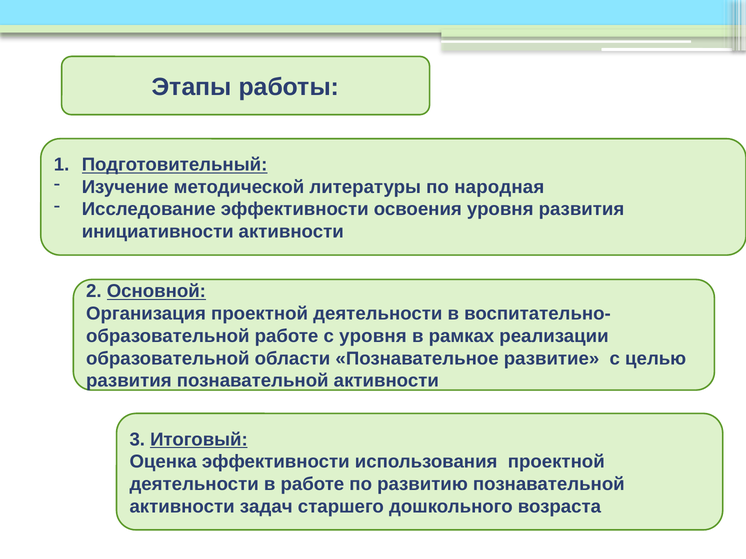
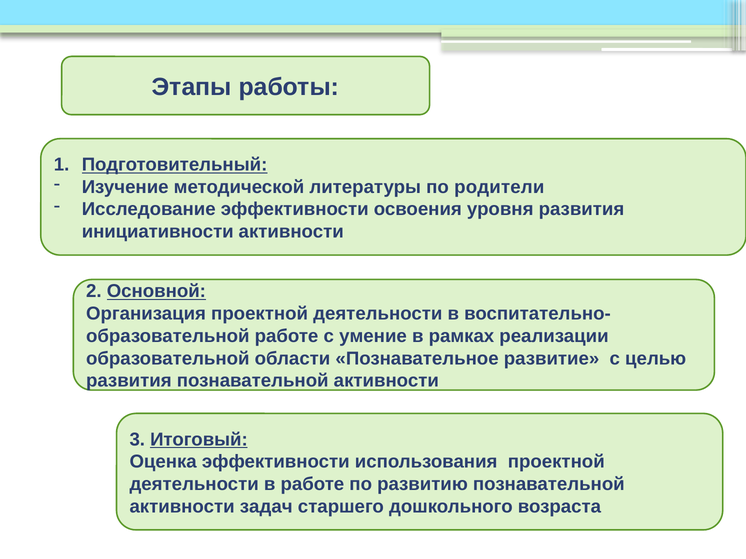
народная: народная -> родители (499, 187)
с уровня: уровня -> умение (373, 336)
